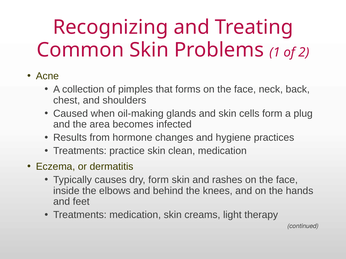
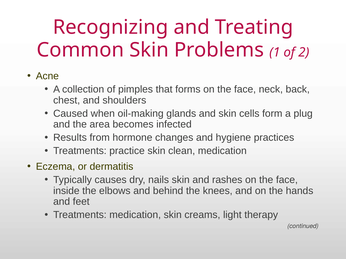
dry form: form -> nails (159, 180)
